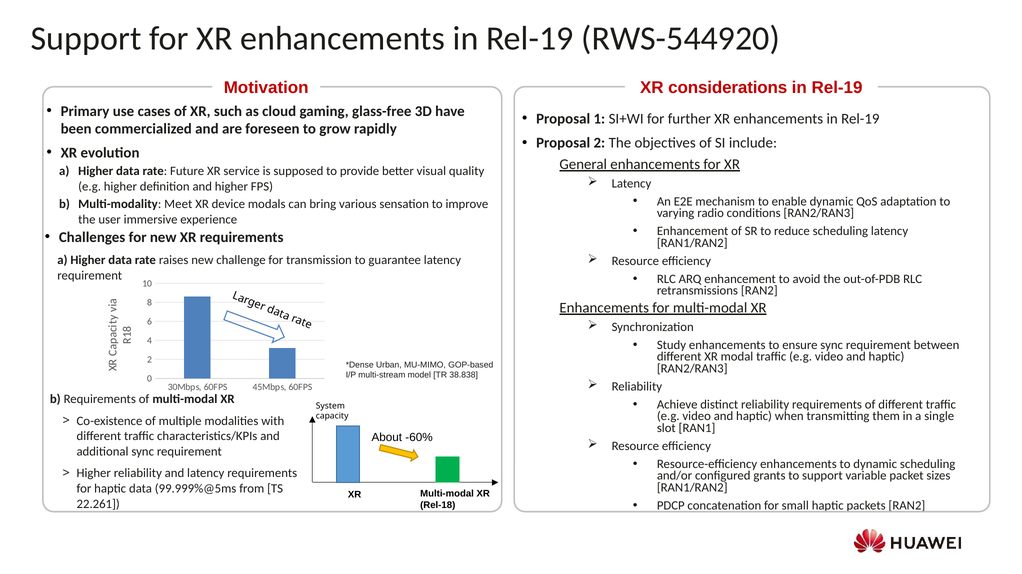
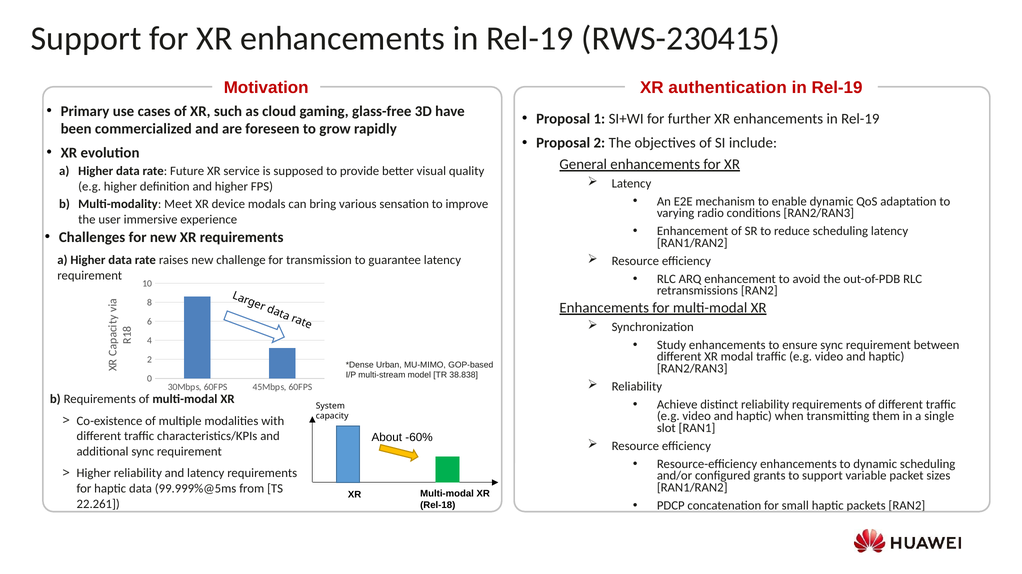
RWS-544920: RWS-544920 -> RWS-230415 (681, 38)
considerations: considerations -> authentication (728, 88)
